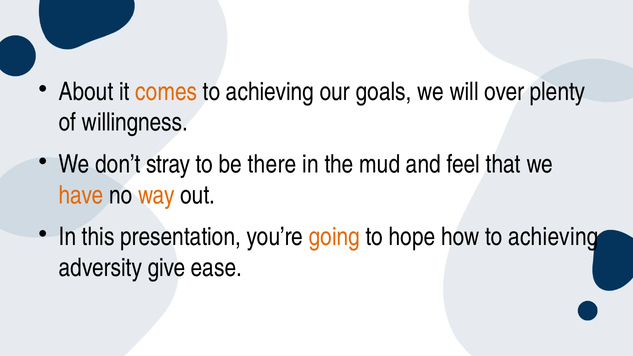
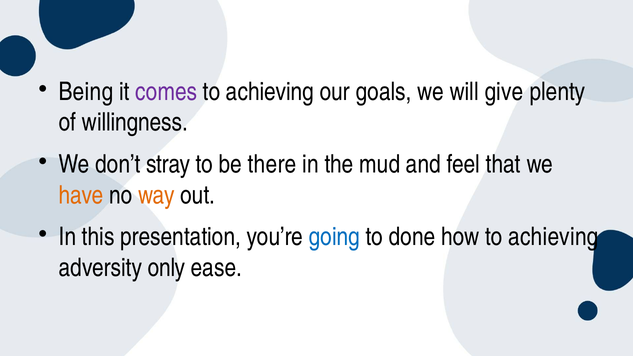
About: About -> Being (86, 92)
comes colour: orange -> purple (166, 92)
over: over -> give (504, 92)
going colour: orange -> blue (334, 237)
hope: hope -> done (412, 237)
give: give -> only (167, 268)
